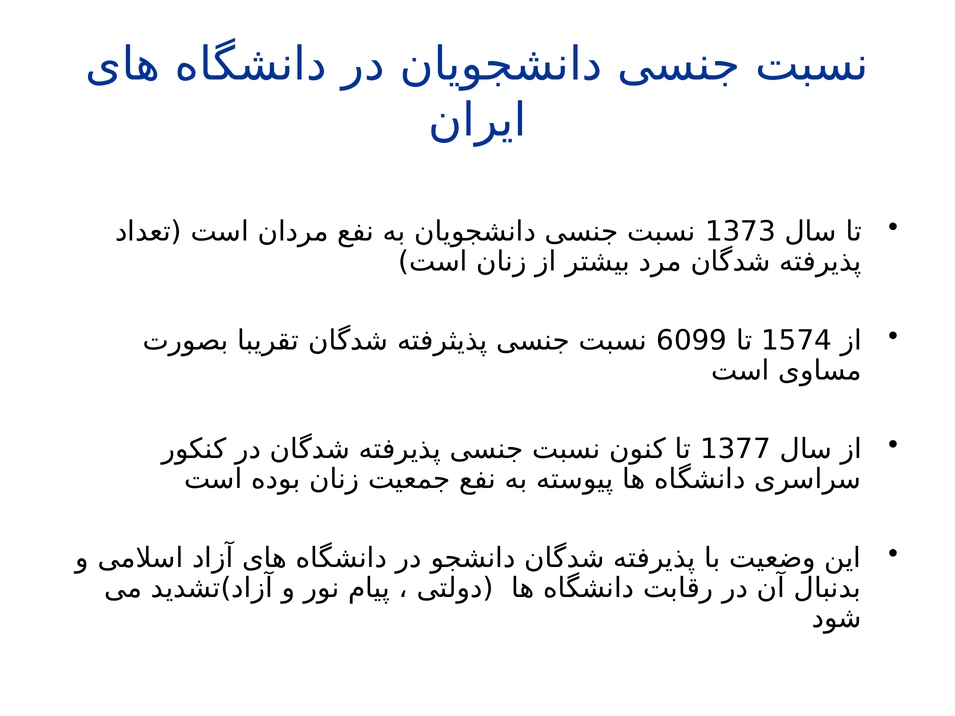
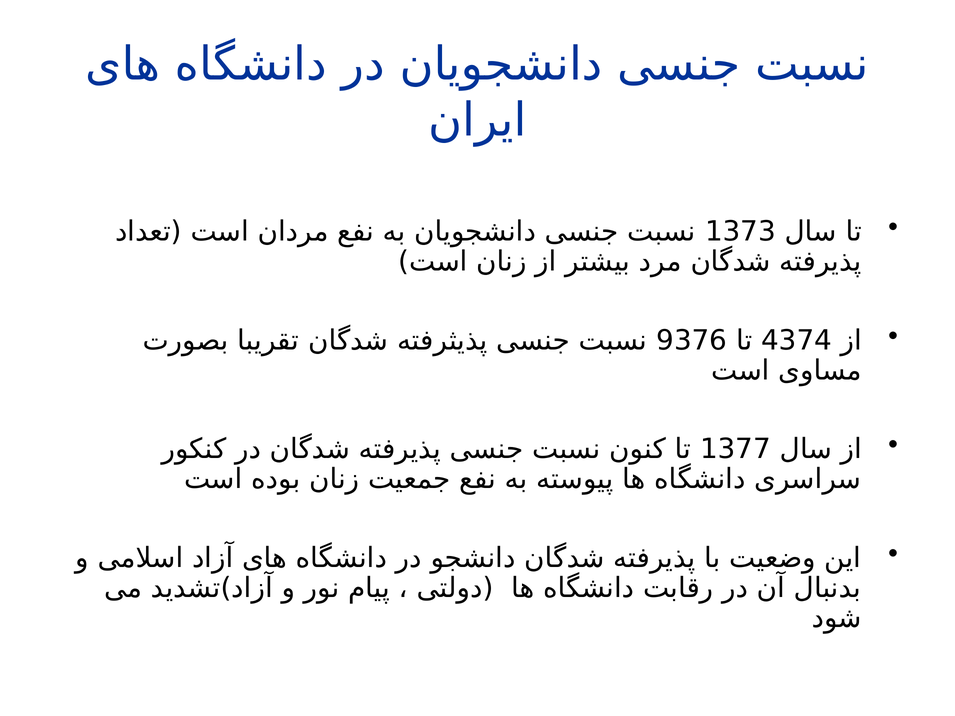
6099: 6099 -> 9376 (692, 340)
1574: 1574 -> 4374 (797, 340)
